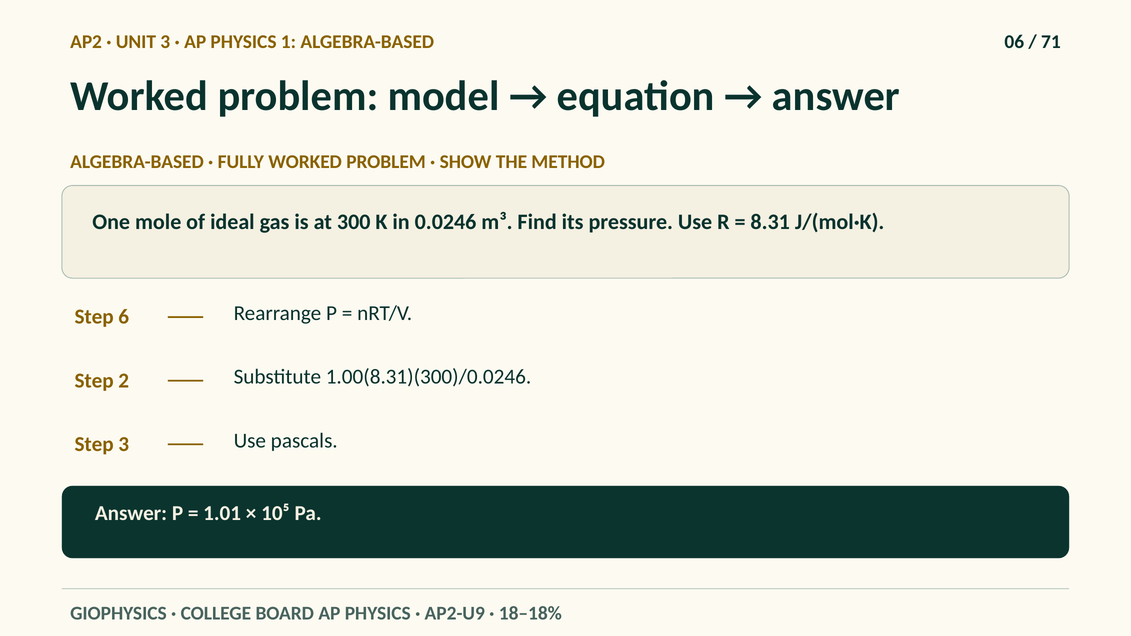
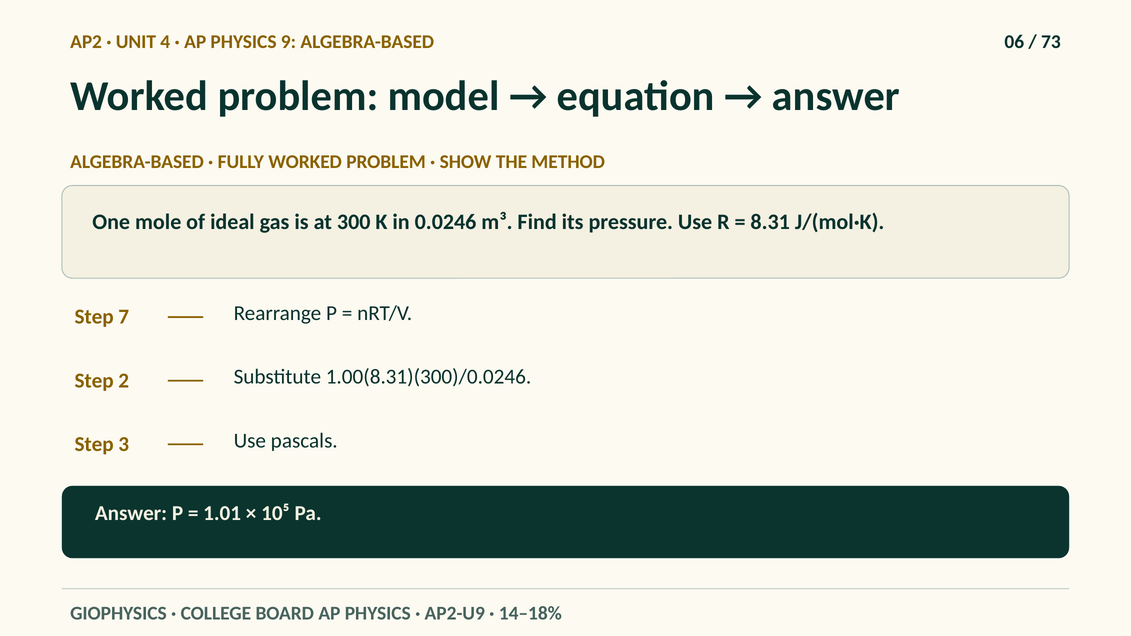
UNIT 3: 3 -> 4 (165, 42)
1: 1 -> 9 (288, 42)
71: 71 -> 73 (1051, 42)
6: 6 -> 7 (124, 317)
18–18%: 18–18% -> 14–18% (530, 614)
